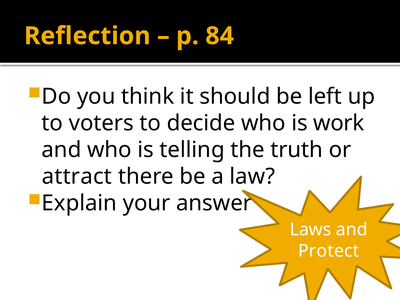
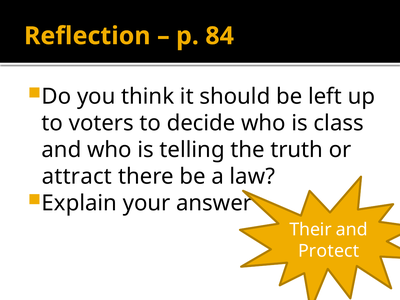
work: work -> class (339, 123)
Laws: Laws -> Their (311, 230)
